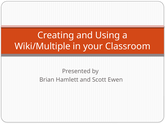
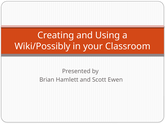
Wiki/Multiple: Wiki/Multiple -> Wiki/Possibly (42, 46)
